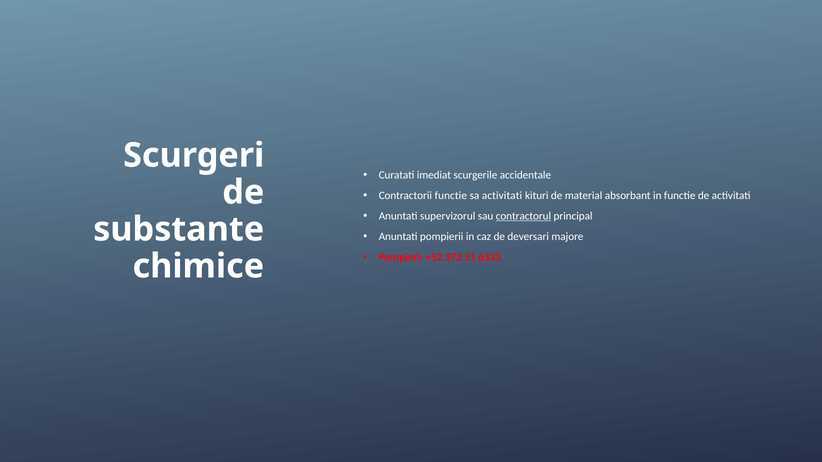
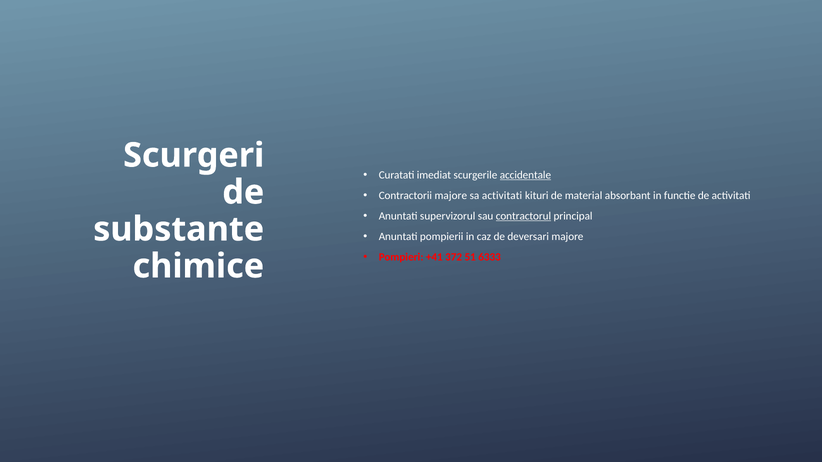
accidentale underline: none -> present (525, 175)
Contractorii functie: functie -> majore (451, 196)
+52: +52 -> +41 (434, 257)
